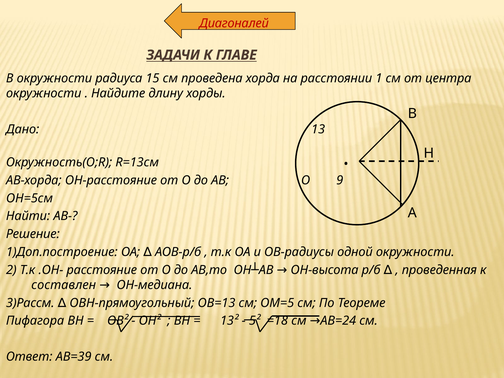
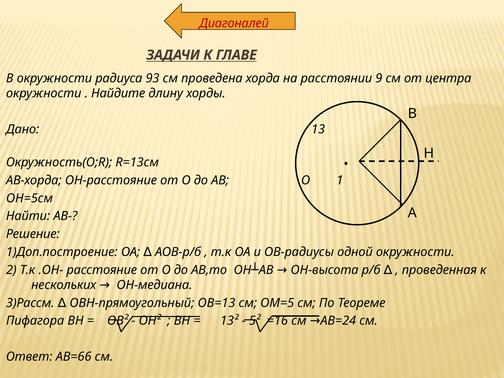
15: 15 -> 93 (153, 78)
1: 1 -> 9 (379, 78)
9: 9 -> 1 (340, 180)
составлен: составлен -> нескольких (64, 285)
=18: =18 -> =16 (277, 321)
AB=39: AB=39 -> AB=66 (74, 357)
